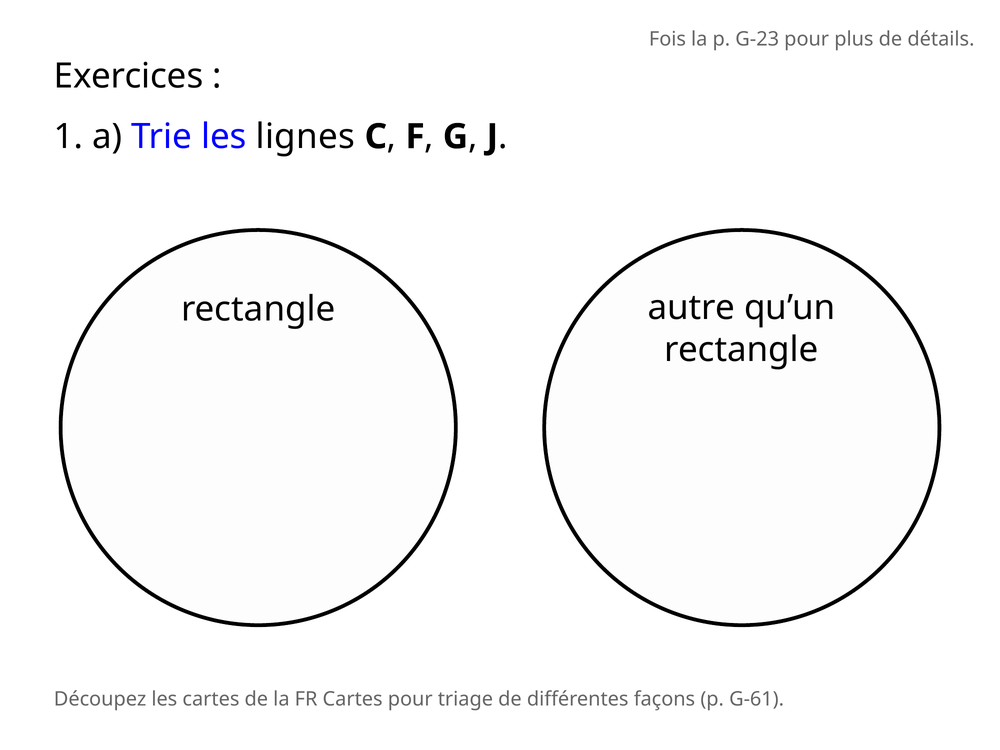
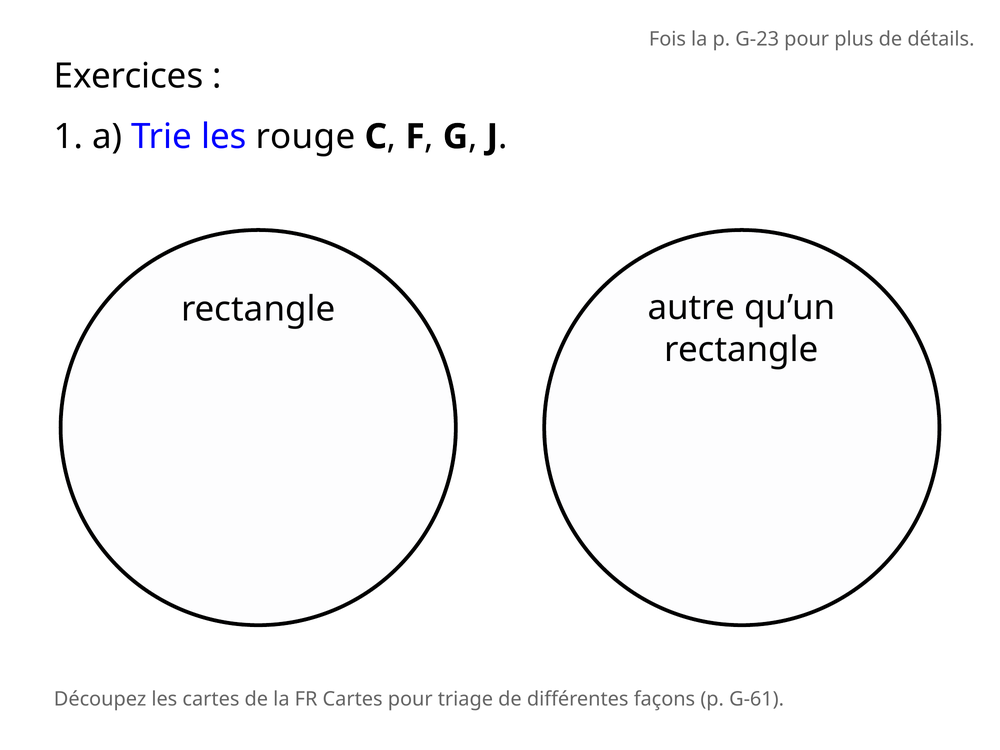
lignes: lignes -> rouge (306, 137)
